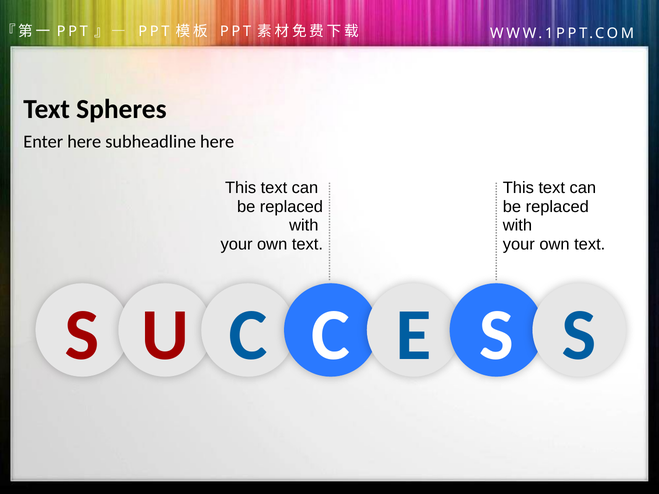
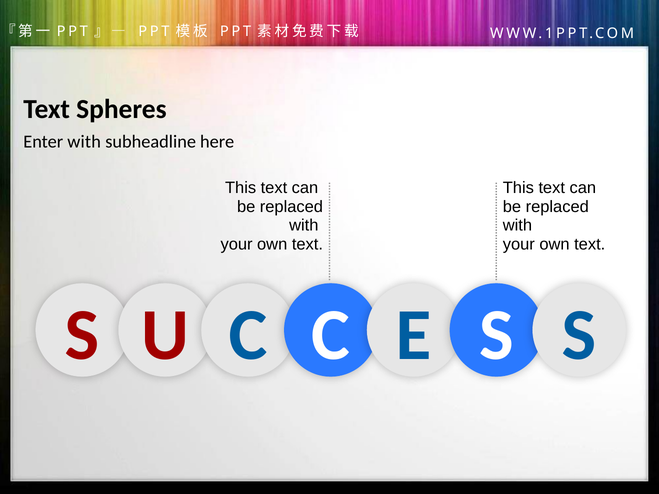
Enter here: here -> with (84, 142)
